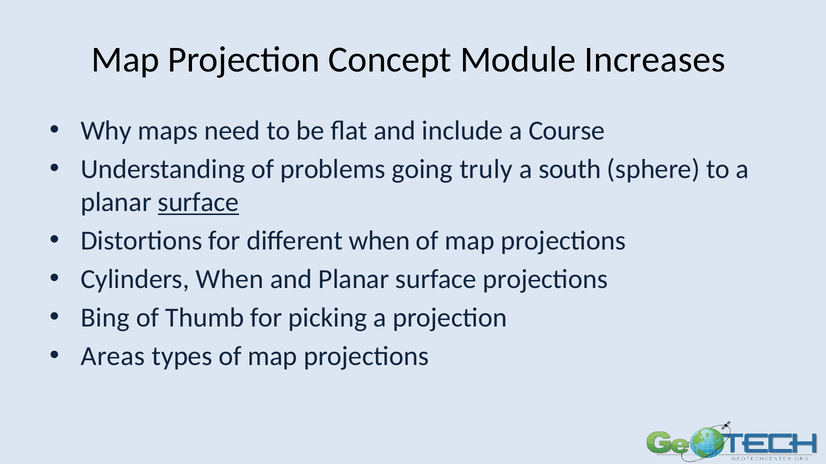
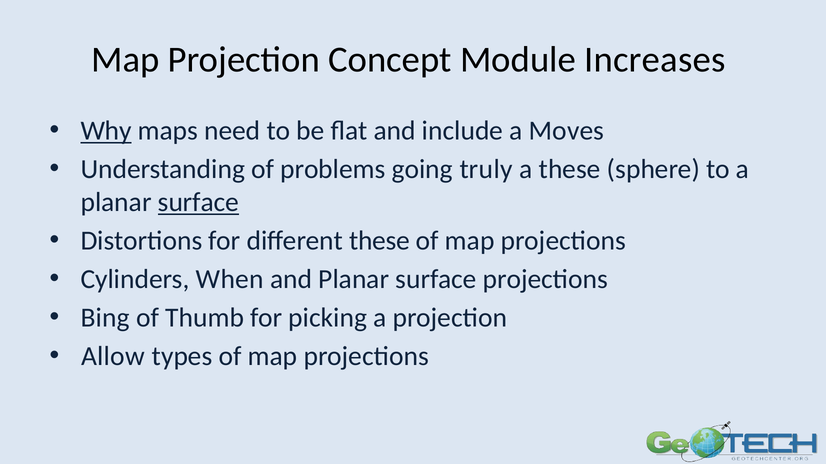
Why underline: none -> present (106, 131)
Course: Course -> Moves (567, 131)
a south: south -> these (570, 170)
different when: when -> these (380, 241)
Areas: Areas -> Allow (113, 357)
